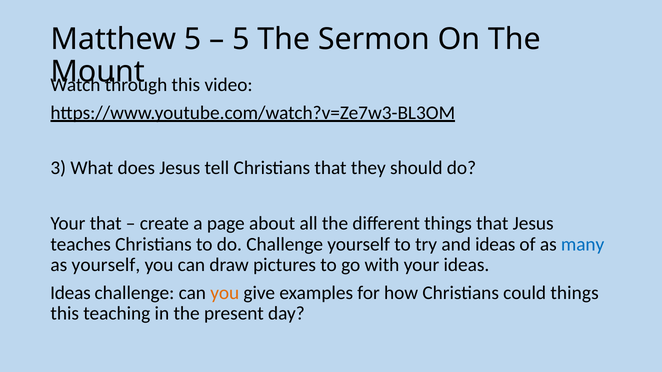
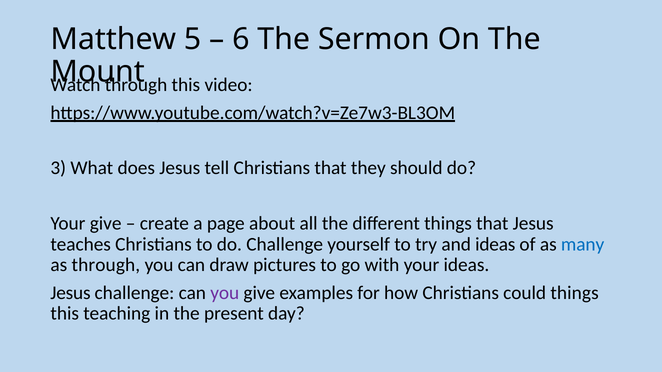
5: 5 -> 6 (241, 39)
Your that: that -> give (106, 224)
as yourself: yourself -> through (106, 265)
Ideas: Ideas -> Jesus (70, 293)
you colour: orange -> purple (225, 293)
